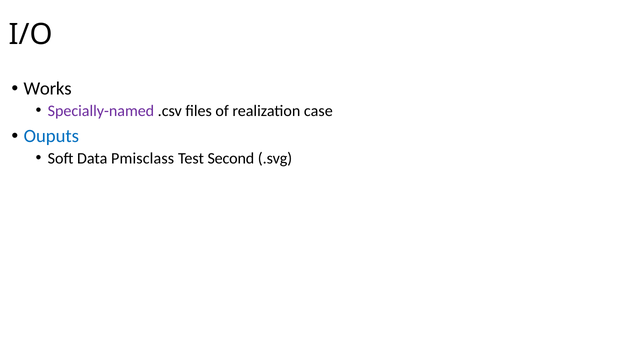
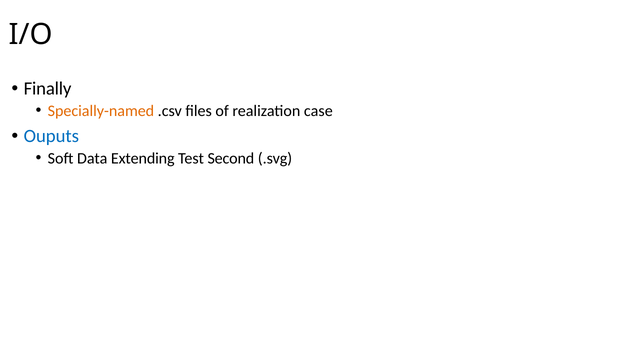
Works: Works -> Finally (48, 89)
Specially-named colour: purple -> orange (101, 111)
Pmisclass: Pmisclass -> Extending (143, 158)
